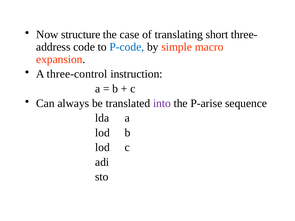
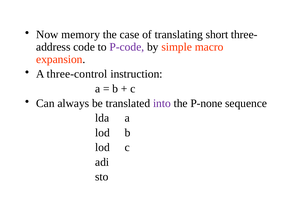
structure: structure -> memory (81, 35)
P-code colour: blue -> purple (127, 47)
P-arise: P-arise -> P-none (206, 103)
